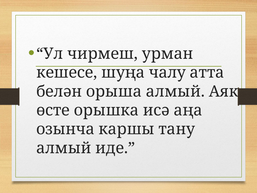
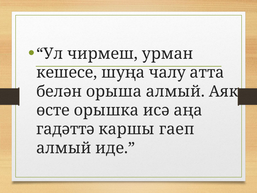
озынча: озынча -> гадәттә (65, 129)
тану: тану -> гаеп (177, 129)
